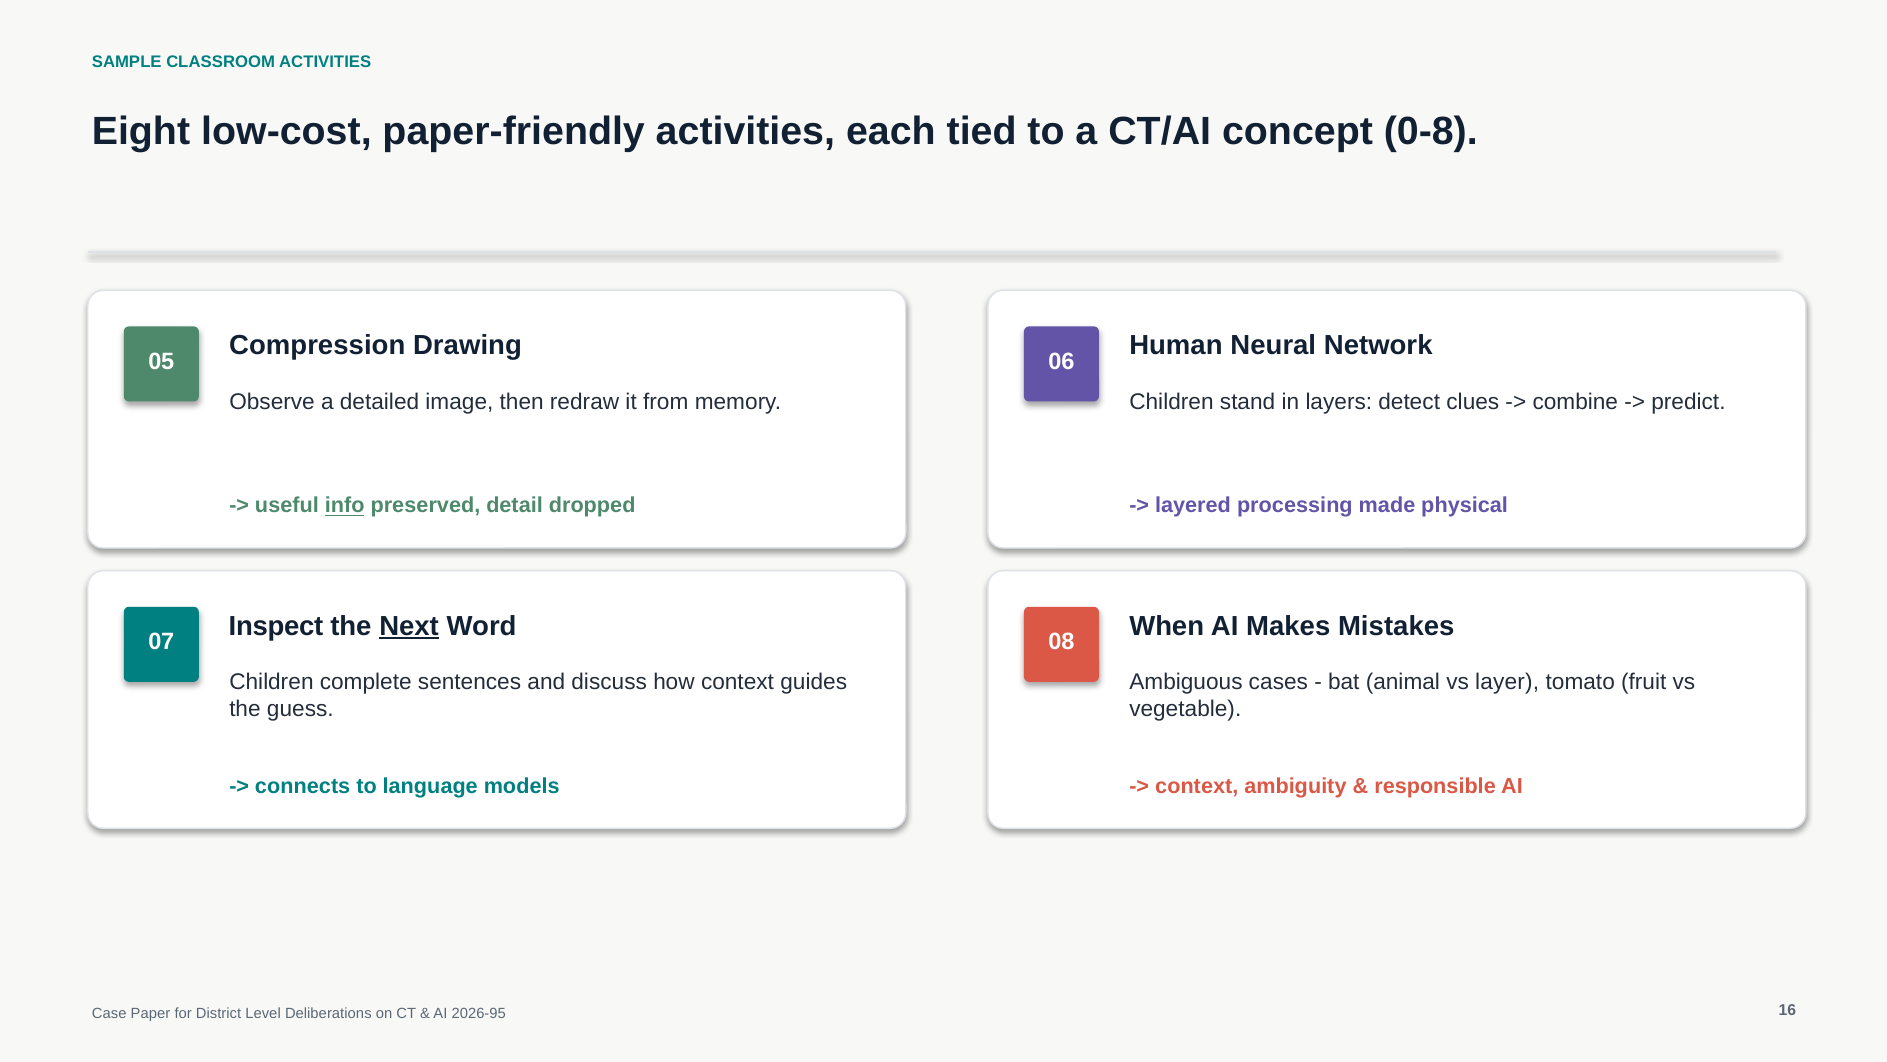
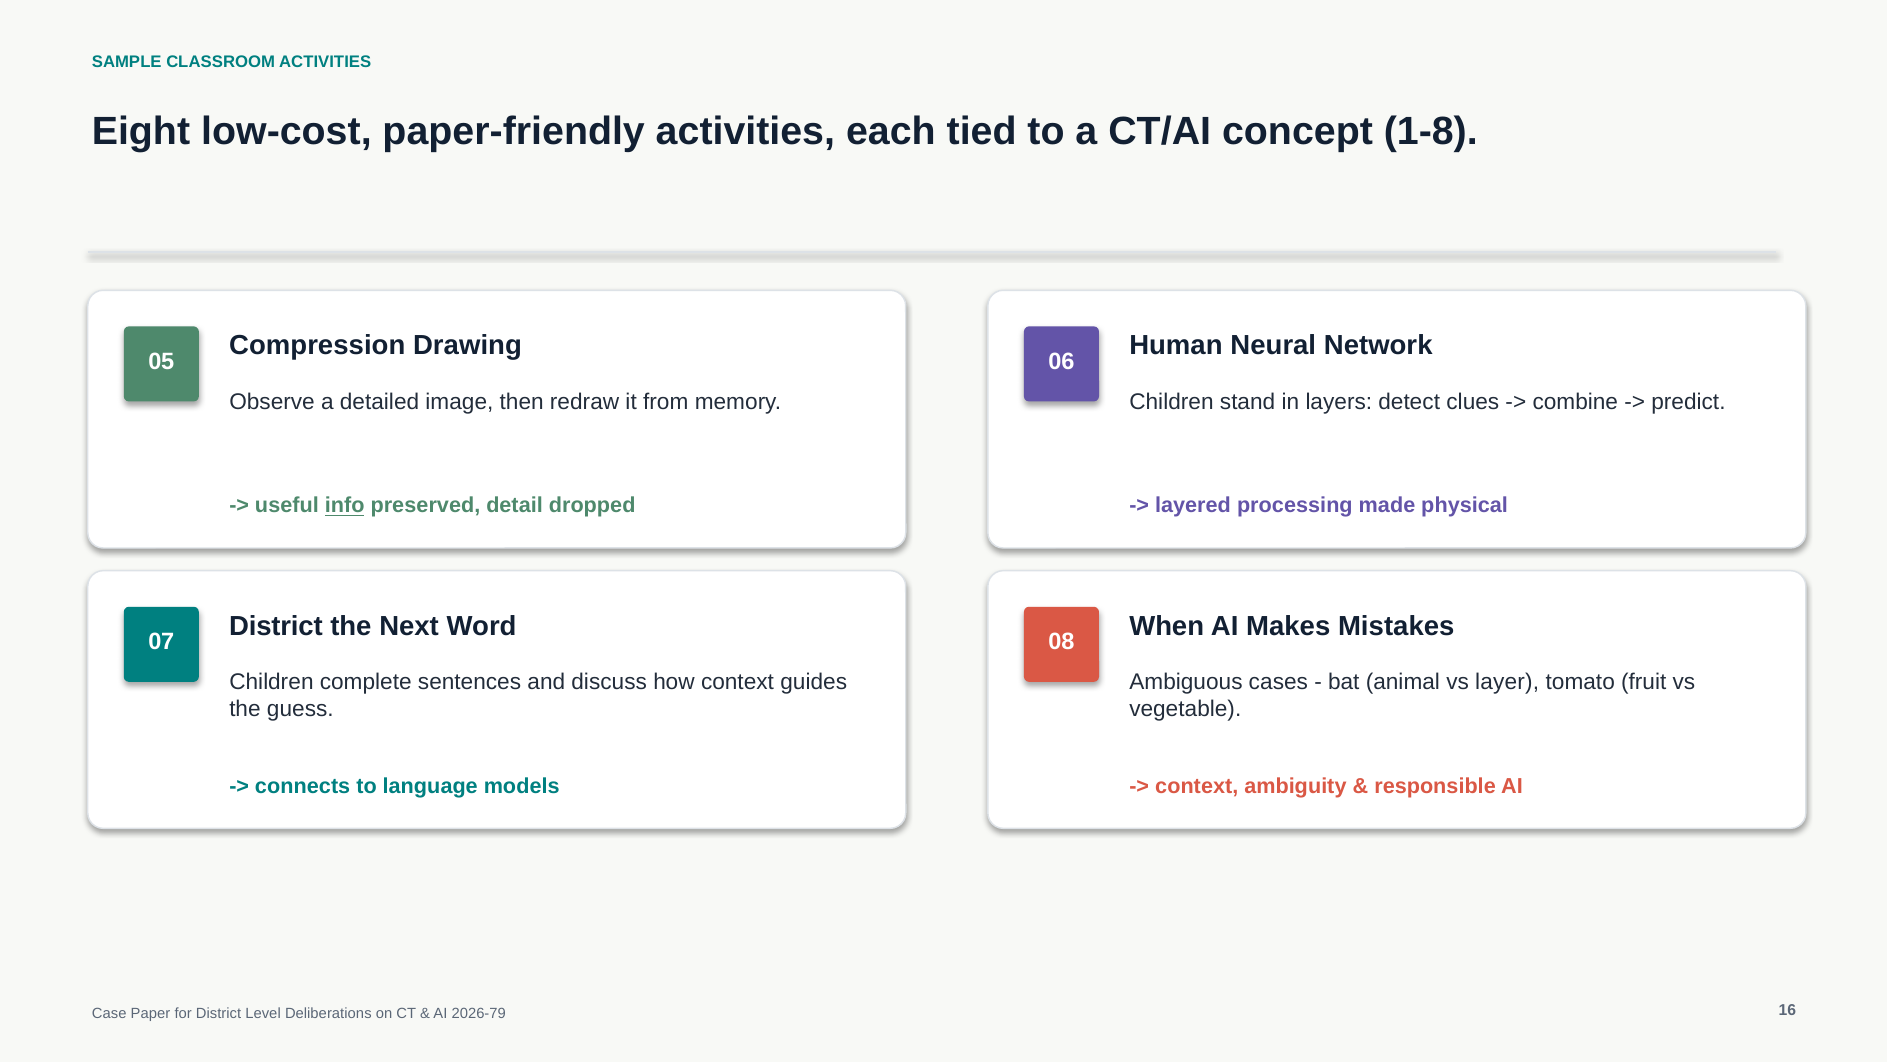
0-8: 0-8 -> 1-8 (1431, 131)
Inspect: Inspect -> District (276, 626)
Next underline: present -> none (409, 626)
2026-95: 2026-95 -> 2026-79 (479, 1013)
